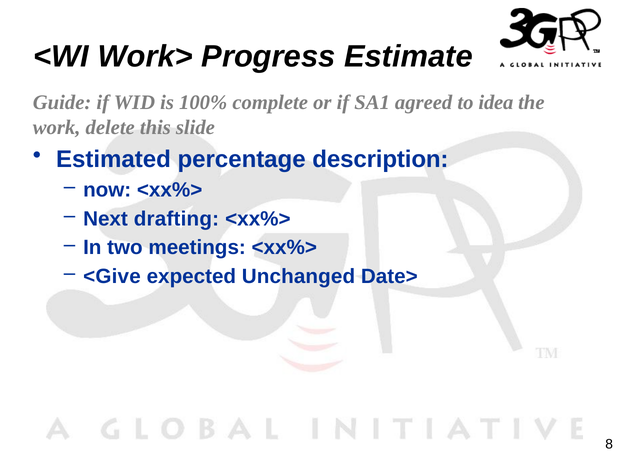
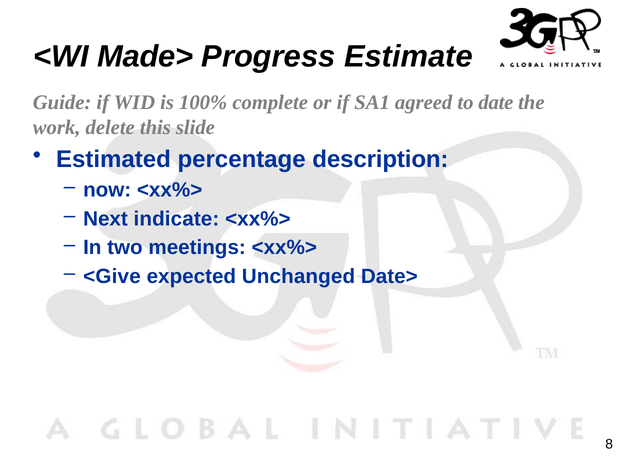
Work>: Work> -> Made> (145, 57)
idea: idea -> date (496, 103)
drafting: drafting -> indicate (176, 219)
